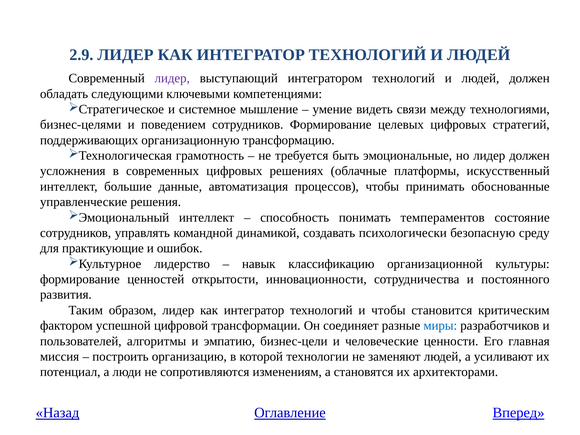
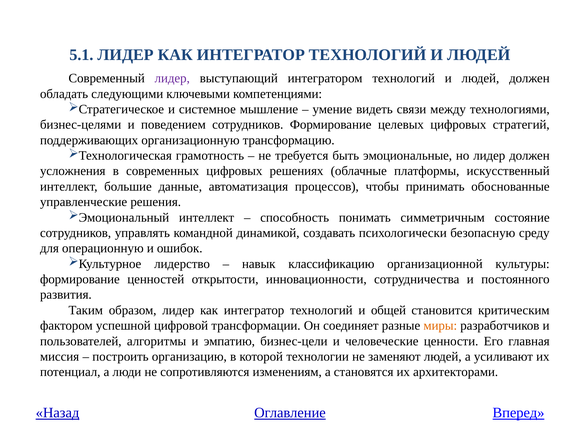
2.9: 2.9 -> 5.1 (81, 55)
темпераментов: темпераментов -> симметричным (443, 217)
практикующие: практикующие -> операционную (103, 248)
и чтобы: чтобы -> общей (388, 310)
миры colour: blue -> orange (440, 326)
